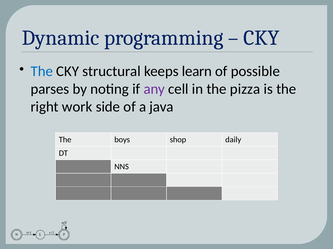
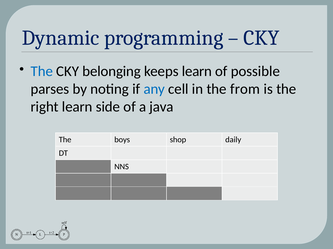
structural: structural -> belonging (112, 72)
any colour: purple -> blue (154, 89)
pizza: pizza -> from (245, 89)
right work: work -> learn (77, 107)
